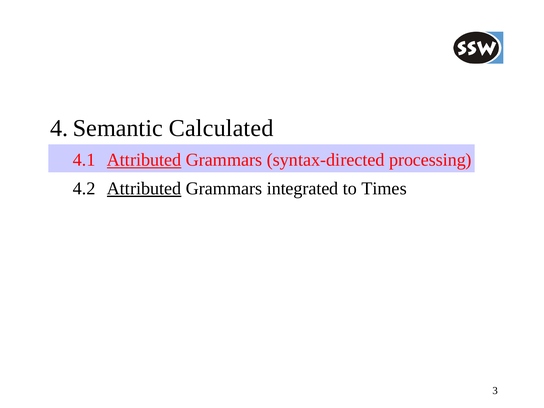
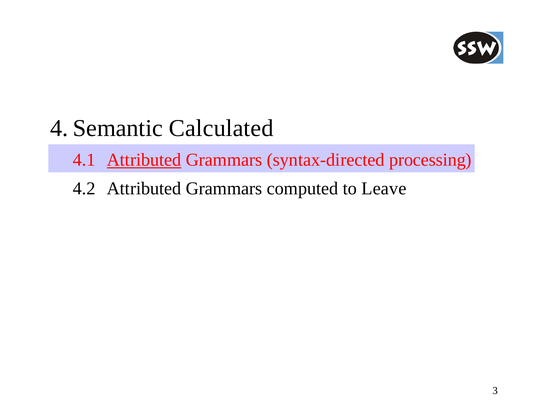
Attributed underline: present -> none (144, 189)
integrated: integrated -> computed (303, 189)
Times: Times -> Leave (384, 189)
